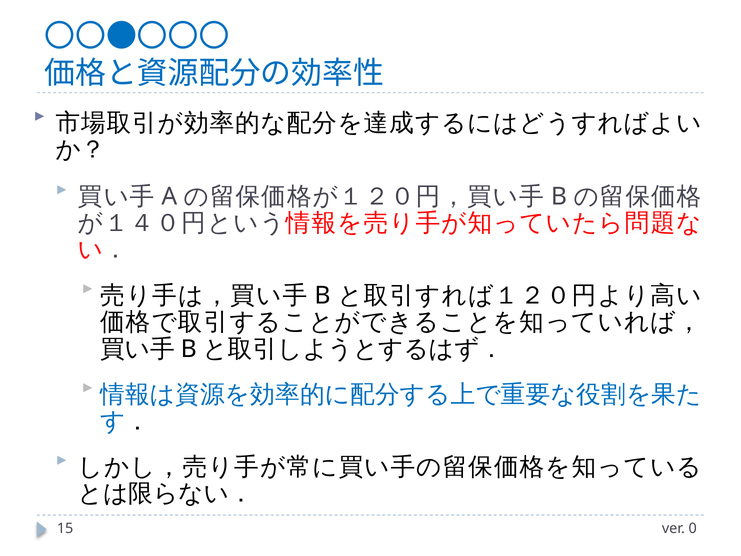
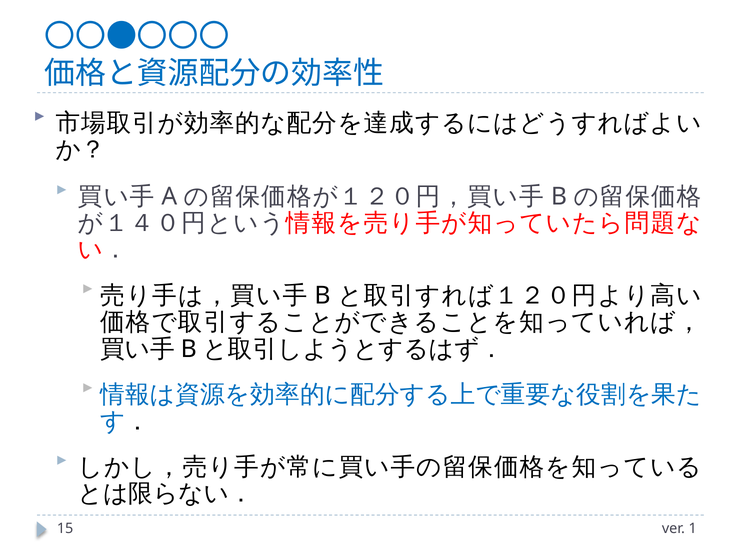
0: 0 -> 1 (693, 528)
